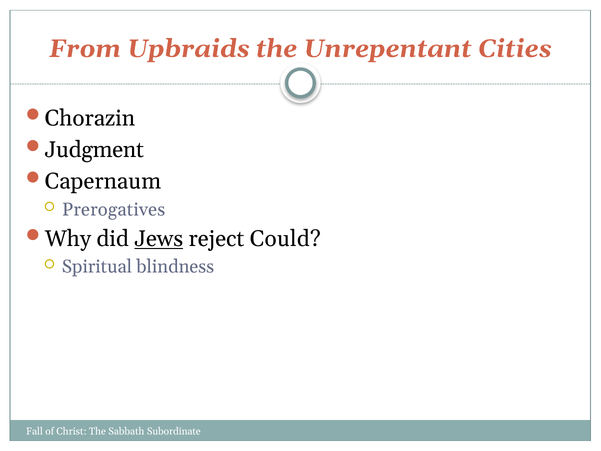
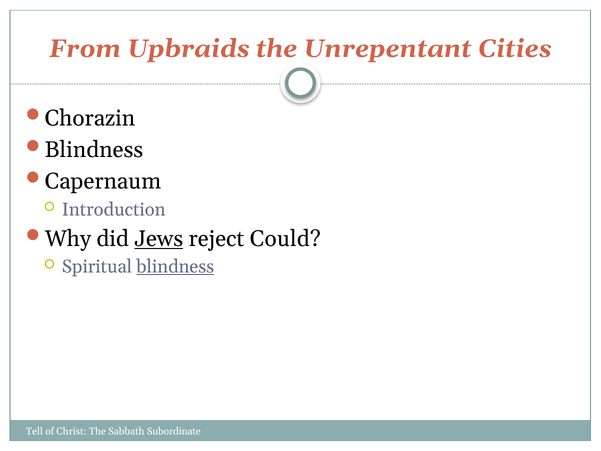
Judgment: Judgment -> Blindness (94, 150)
Prerogatives: Prerogatives -> Introduction (114, 209)
blindness underline: none -> present (175, 267)
Fall: Fall -> Tell (34, 431)
